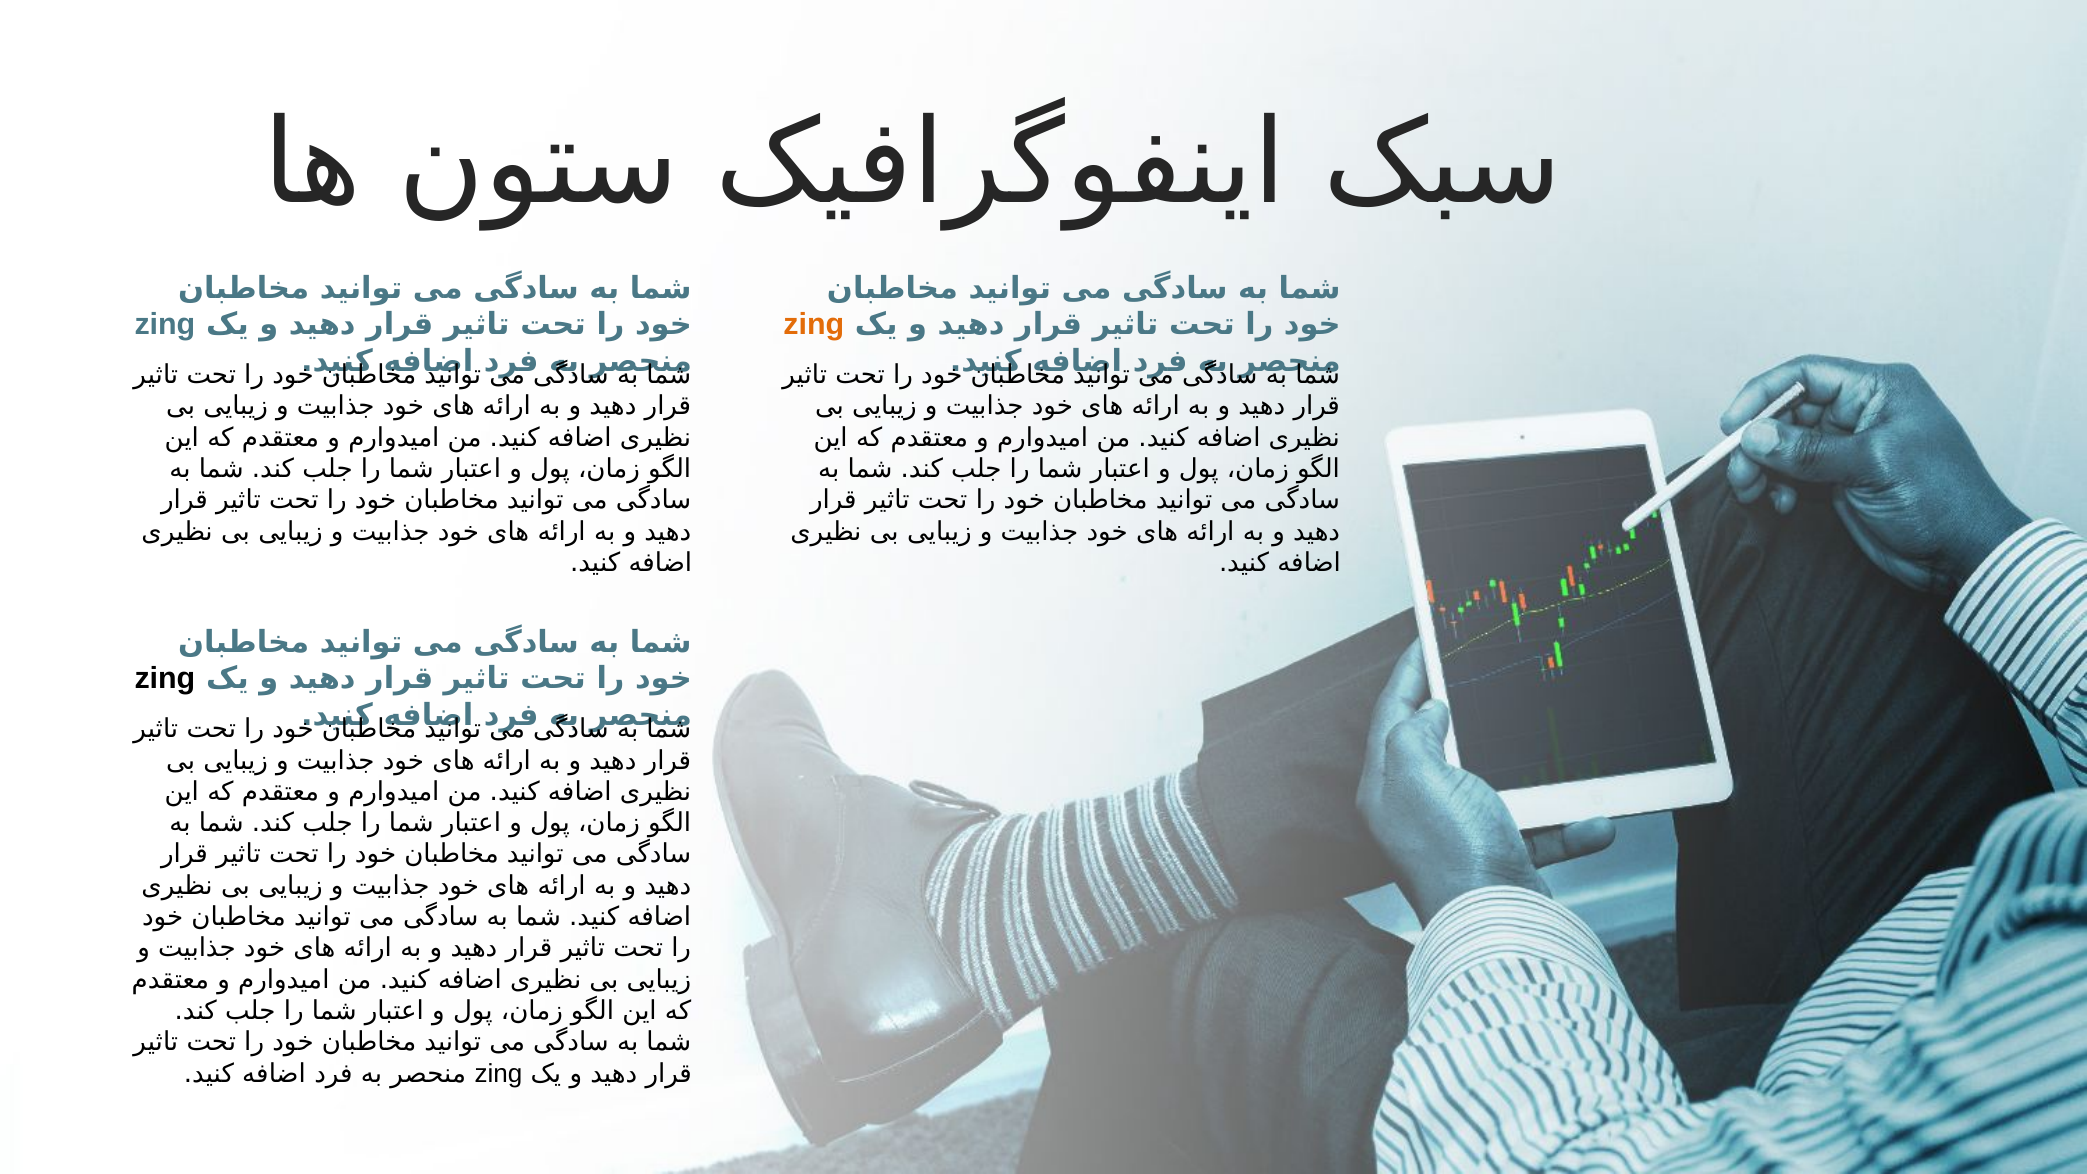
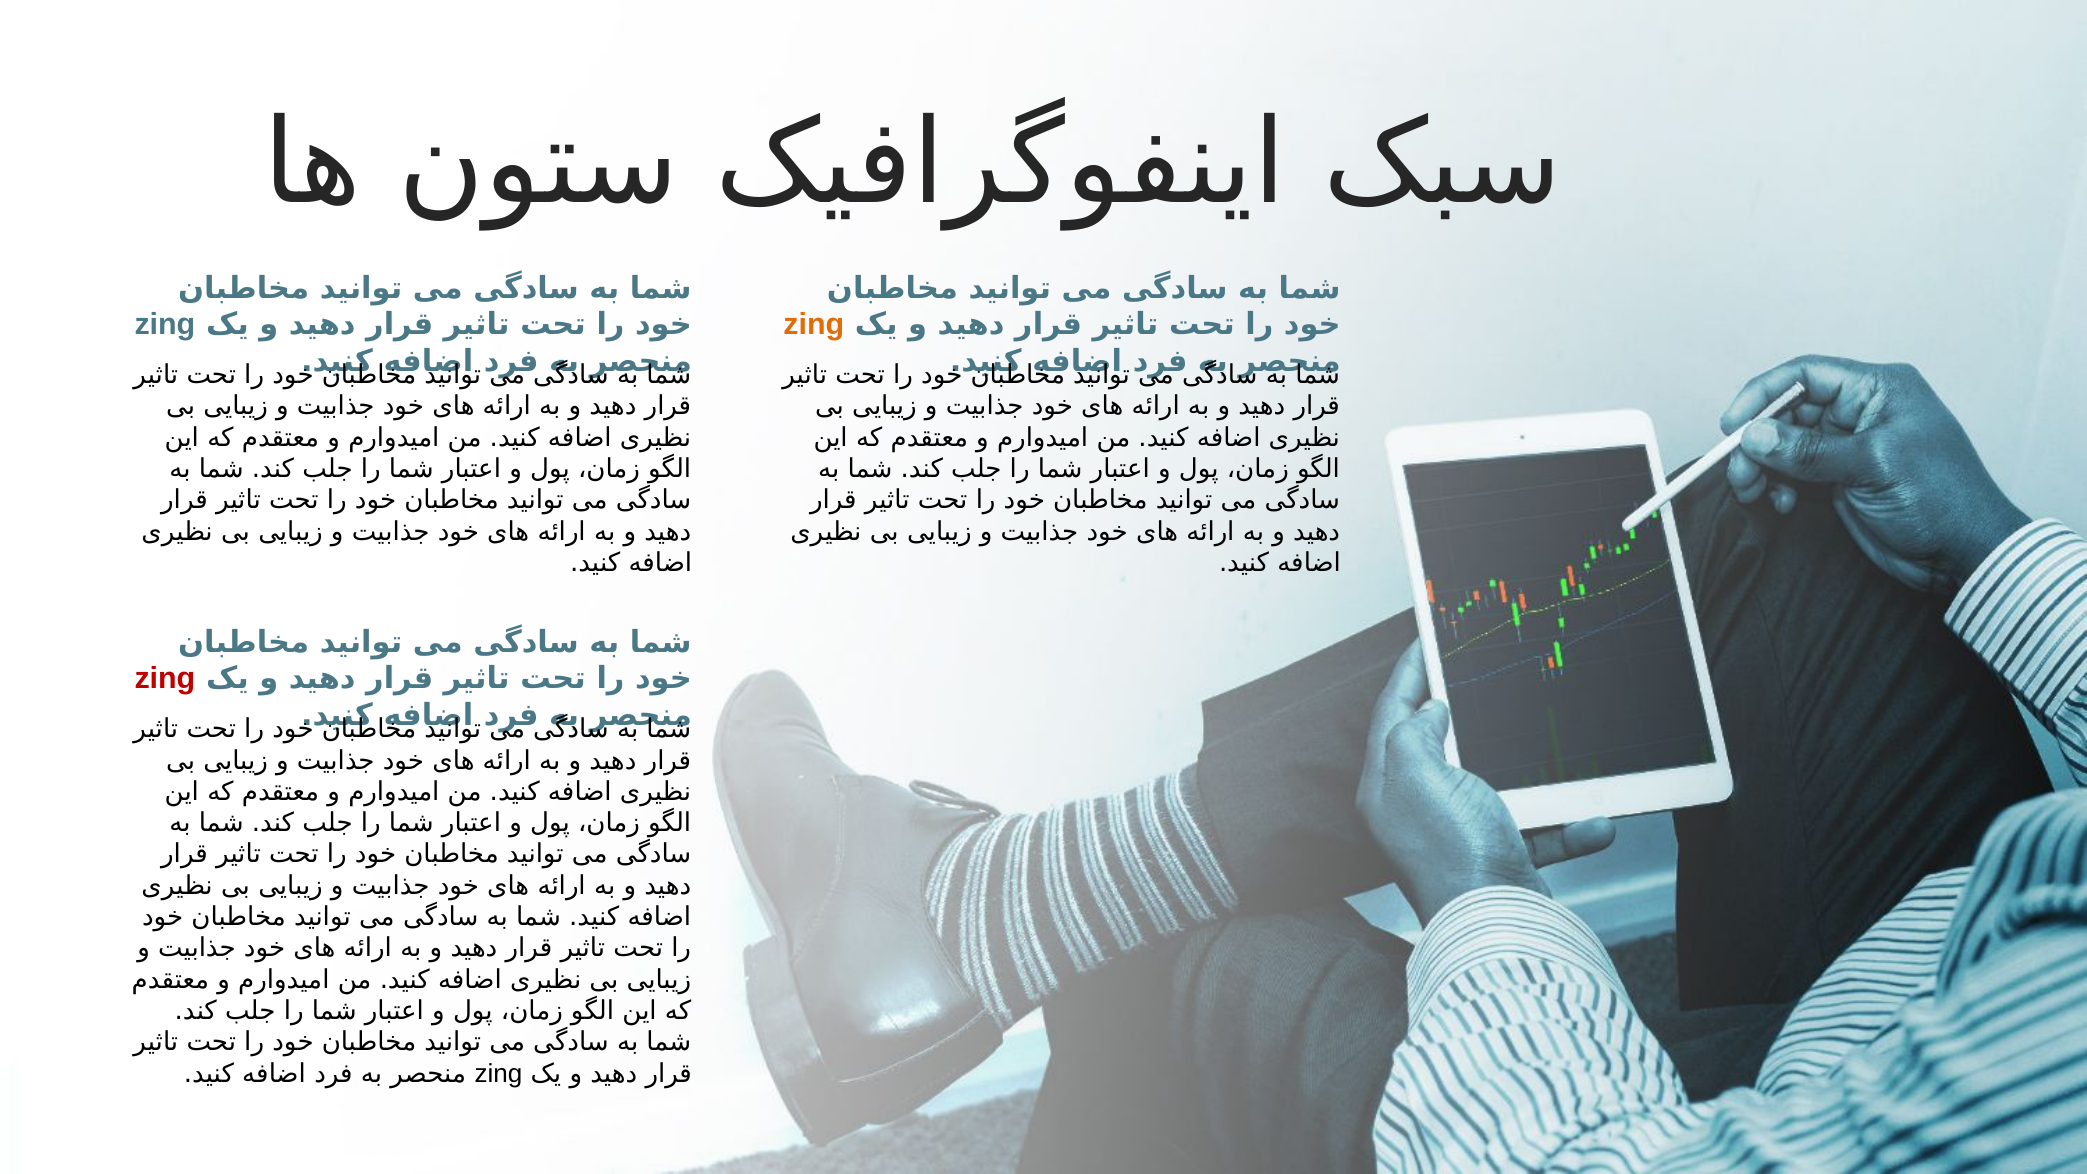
zing colour: black -> red (165, 679)
